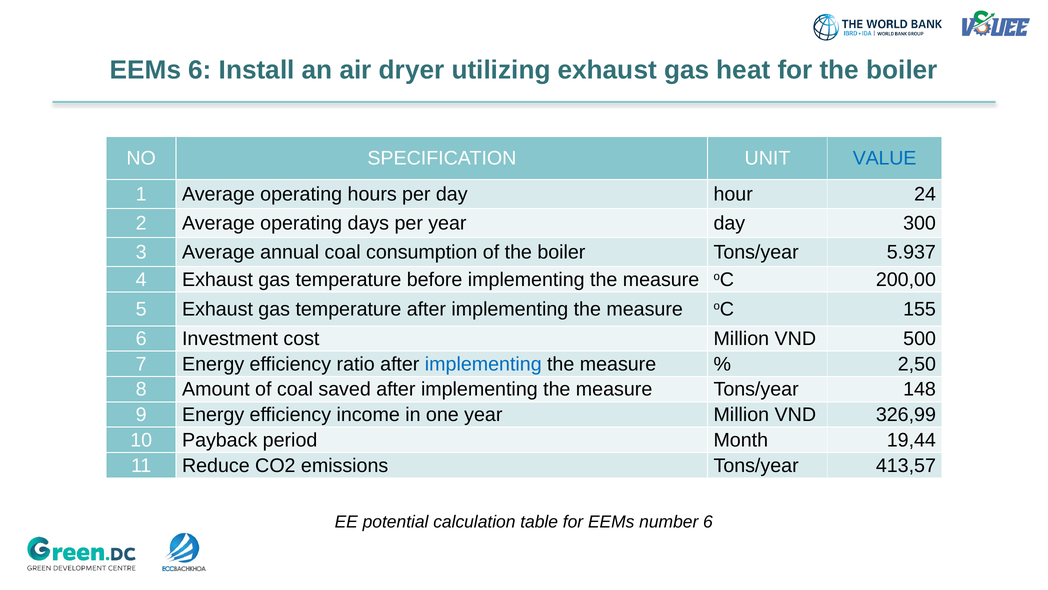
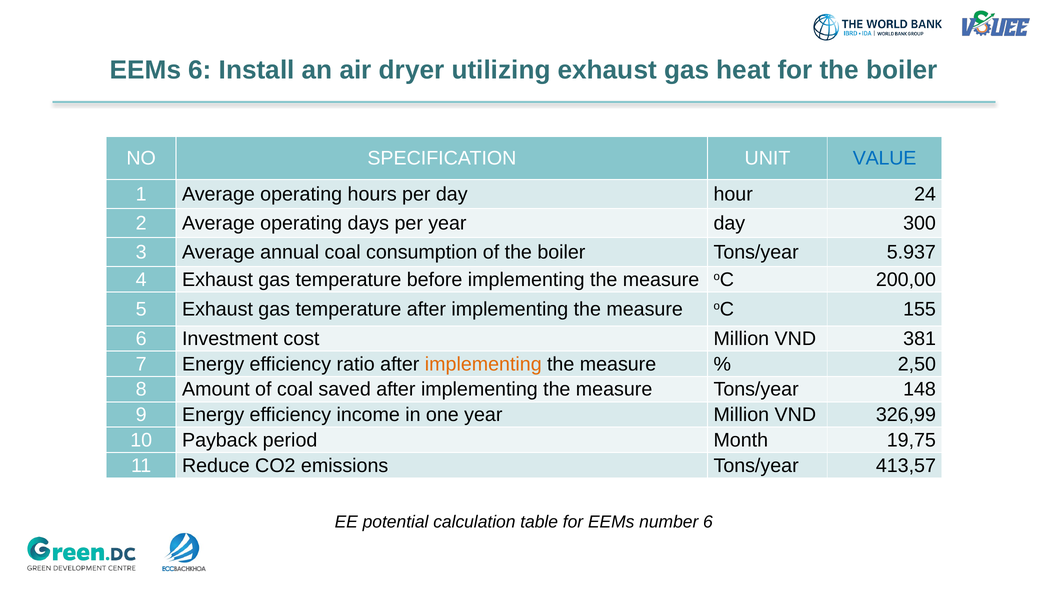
500: 500 -> 381 (920, 339)
implementing colour: blue -> orange (483, 364)
19,44: 19,44 -> 19,75 (911, 440)
